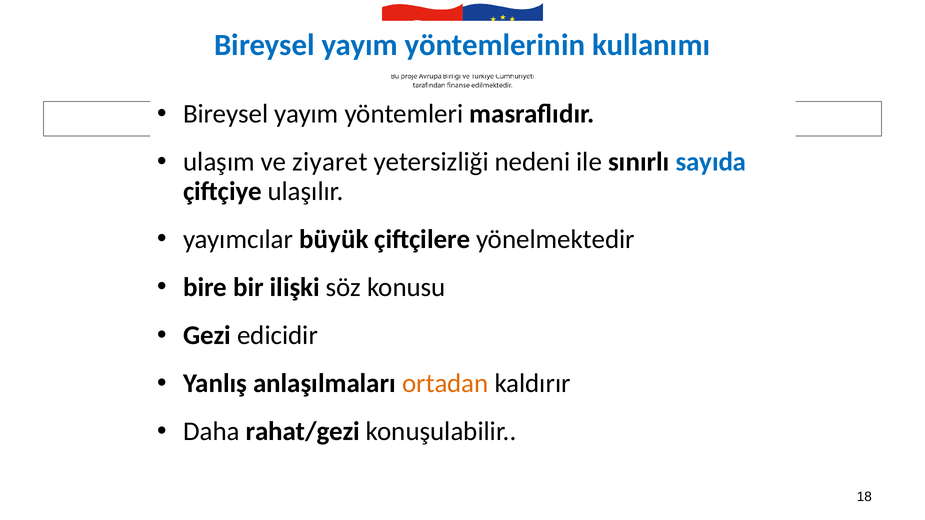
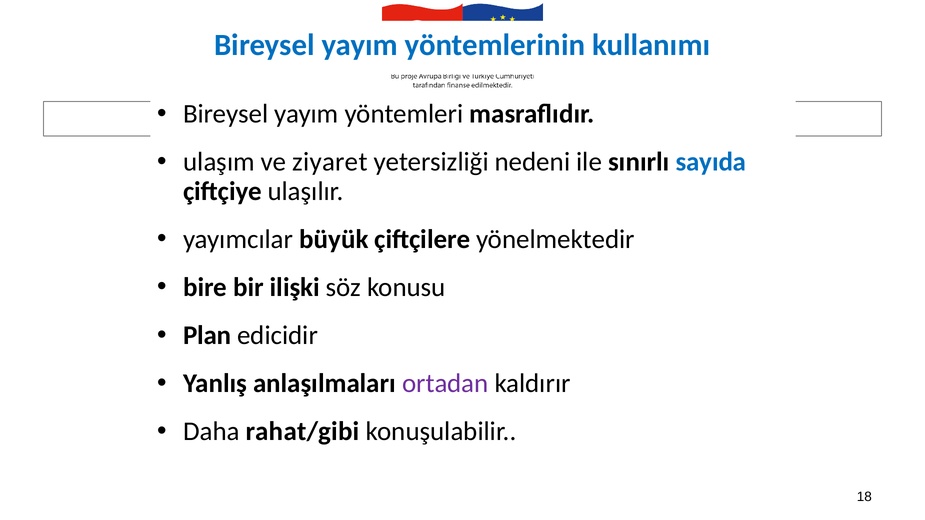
Gezi: Gezi -> Plan (207, 335)
ortadan colour: orange -> purple (445, 383)
rahat/gezi: rahat/gezi -> rahat/gibi (303, 431)
